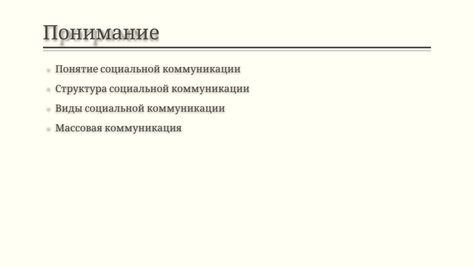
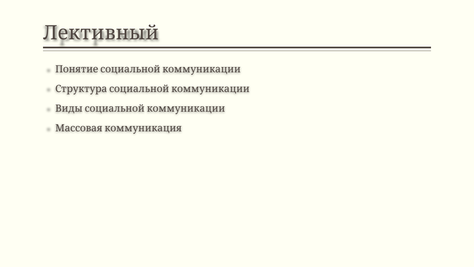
Понимание: Понимание -> Лективный (101, 33)
